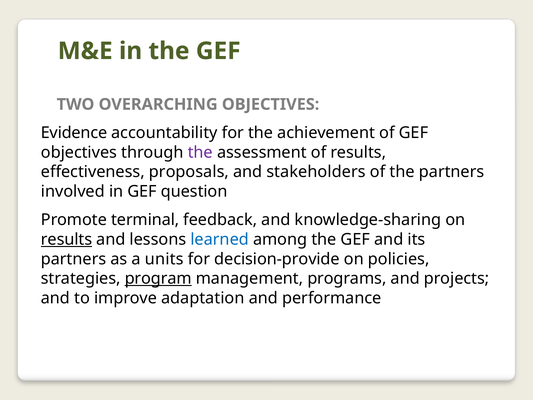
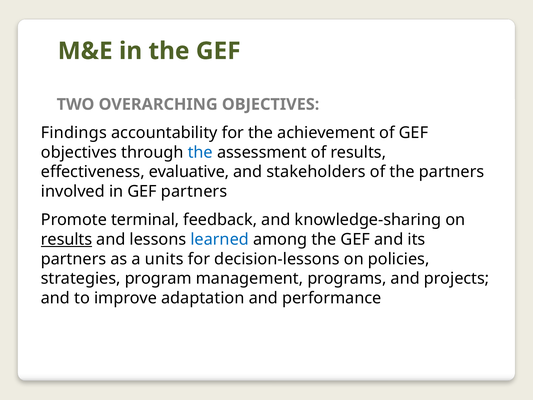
Evidence: Evidence -> Findings (74, 133)
the colour: purple -> blue (200, 152)
proposals: proposals -> evaluative (189, 172)
GEF question: question -> partners (194, 191)
decision-provide: decision-provide -> decision-lessons (277, 259)
program underline: present -> none (158, 278)
